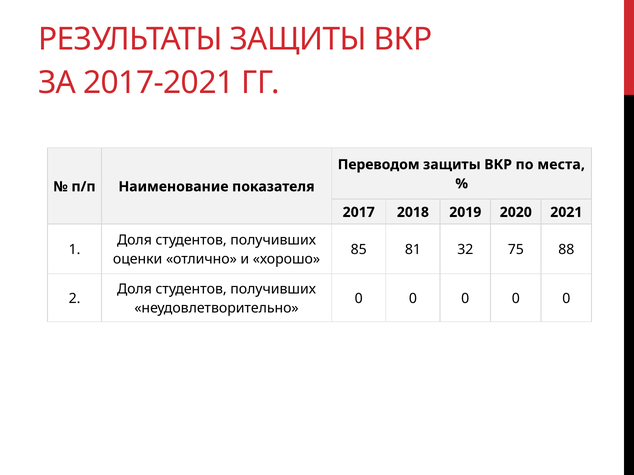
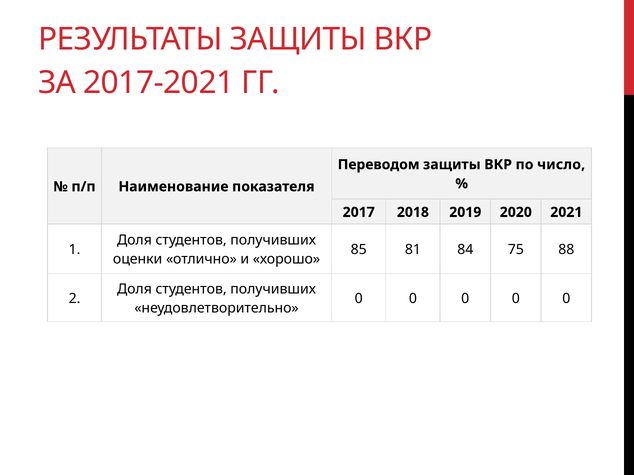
места: места -> число (561, 165)
32: 32 -> 84 (465, 250)
